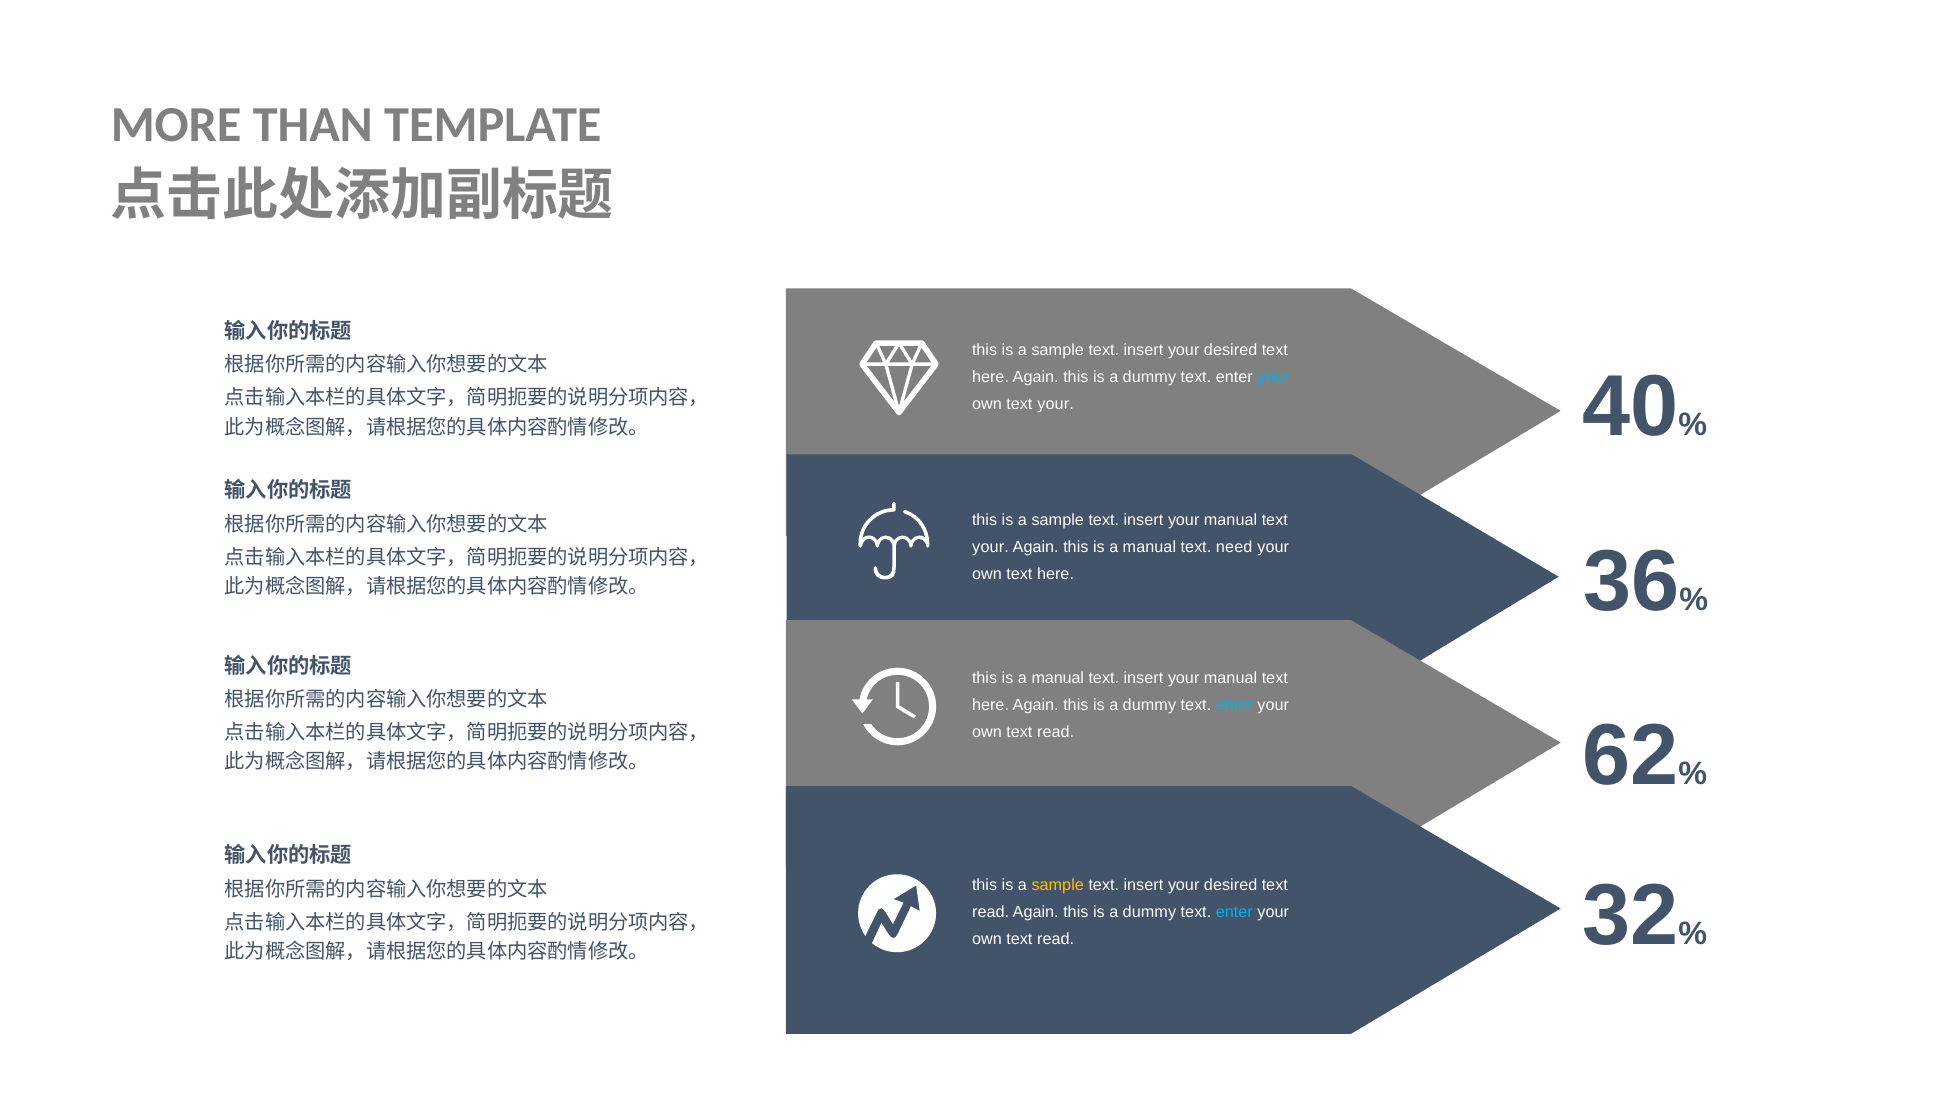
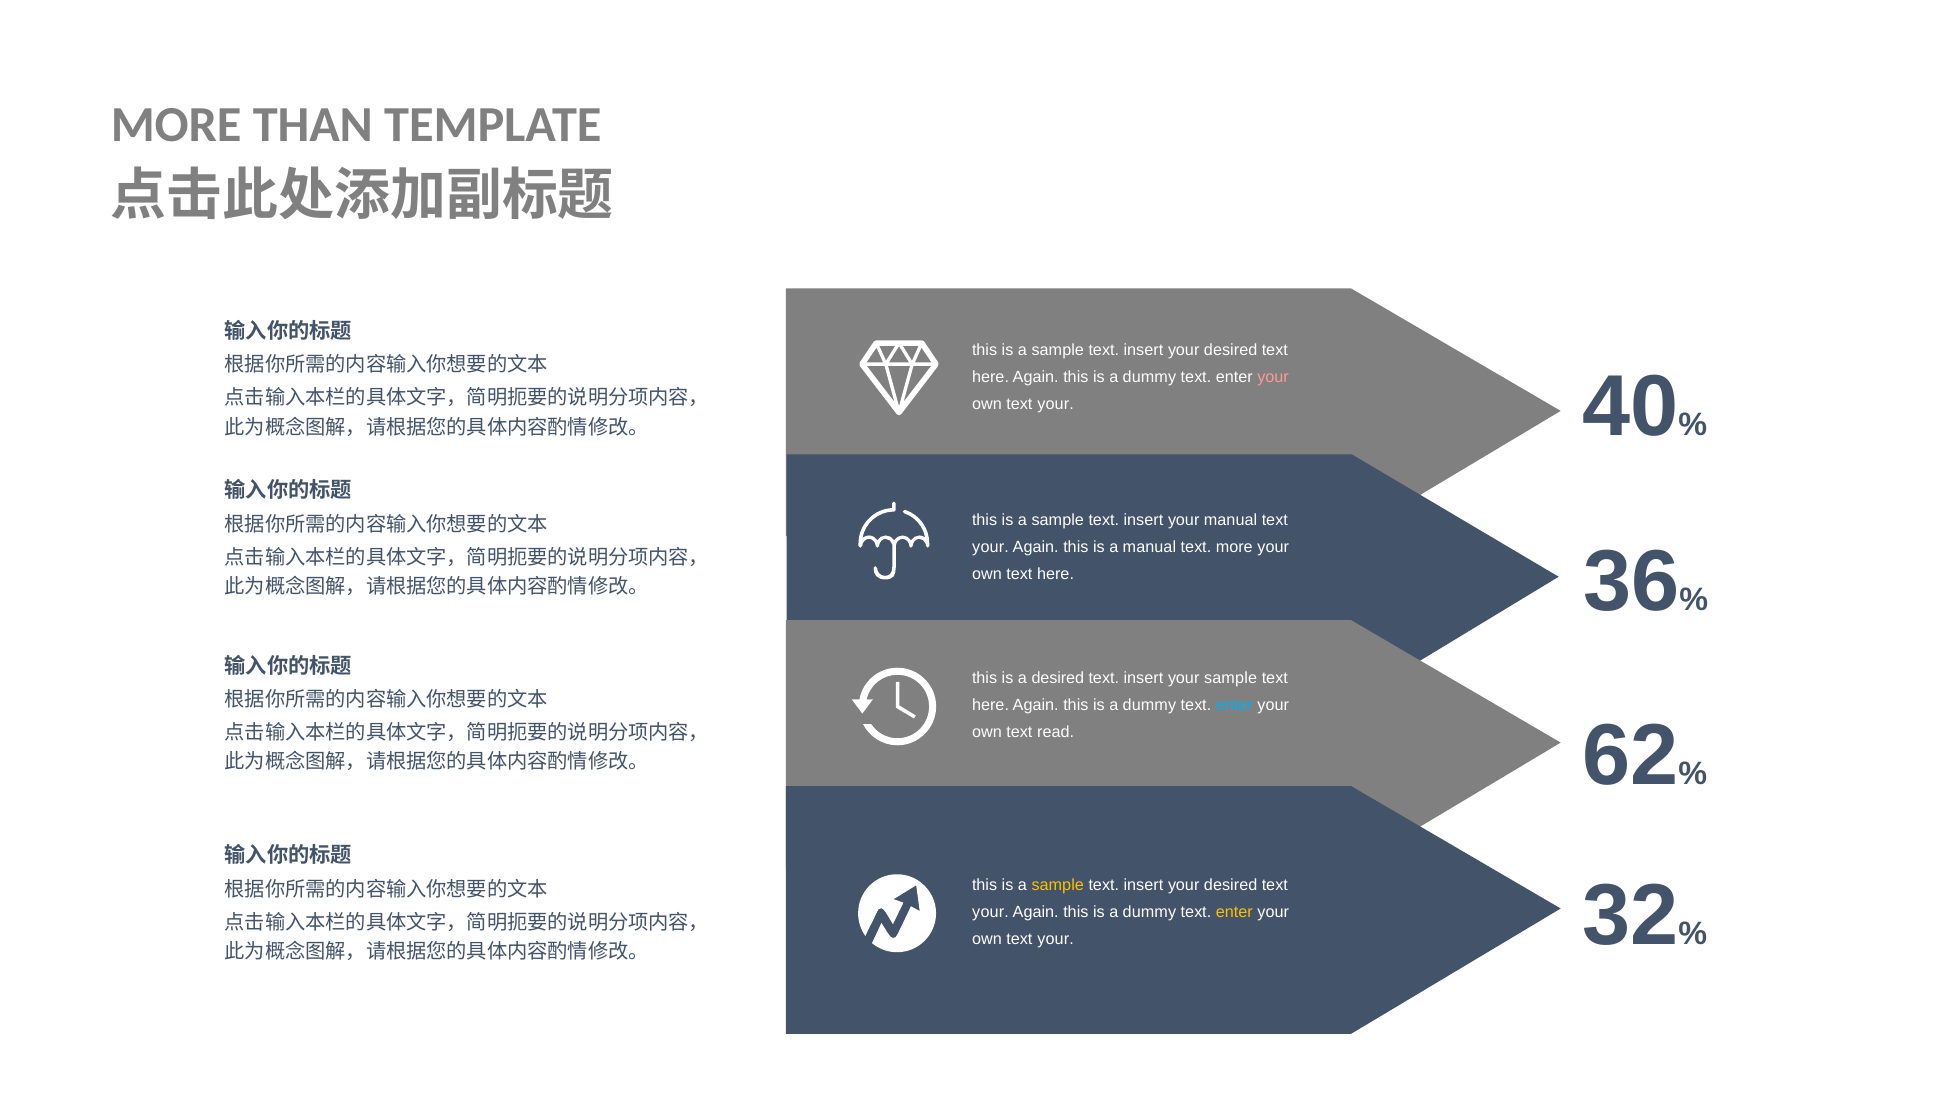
your colour: light blue -> pink (1273, 377)
text need: need -> more (1234, 547)
manual: manual -> desired (1058, 678)
manual: manual -> sample (1231, 678)
read: read -> your (991, 912)
enter colour: light blue -> yellow (1234, 912)
read: read -> your (1056, 939)
